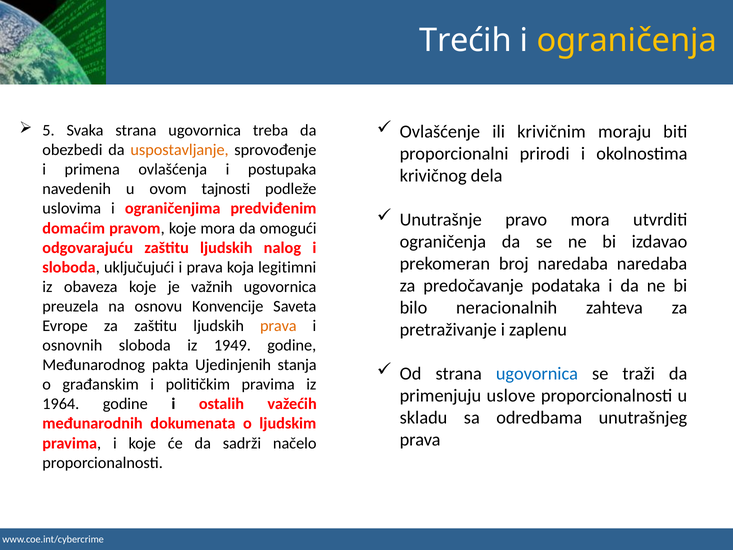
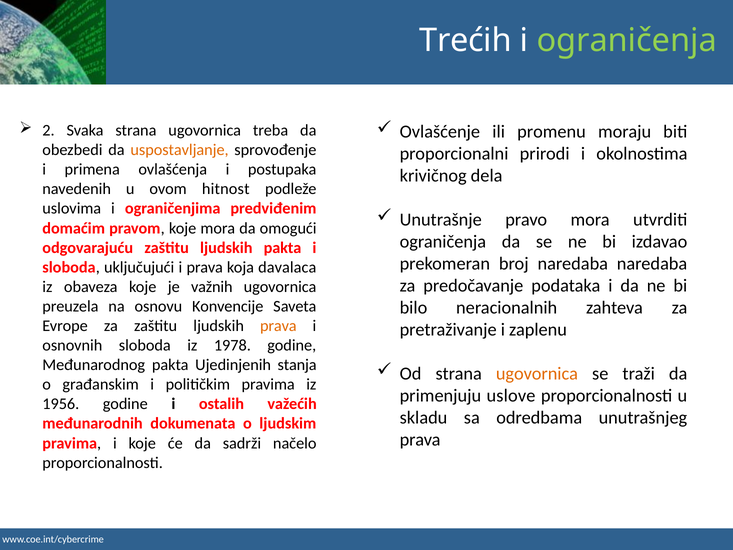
ograničenja colour: yellow -> light green (627, 41)
5: 5 -> 2 (49, 130)
krivičnim: krivičnim -> promenu (552, 132)
tajnosti: tajnosti -> hitnost (226, 189)
ljudskih nalog: nalog -> pakta (283, 248)
legitimni: legitimni -> davalaca (287, 267)
1949: 1949 -> 1978 (232, 345)
ugovornica colour: blue -> orange (537, 374)
1964: 1964 -> 1956 (61, 404)
